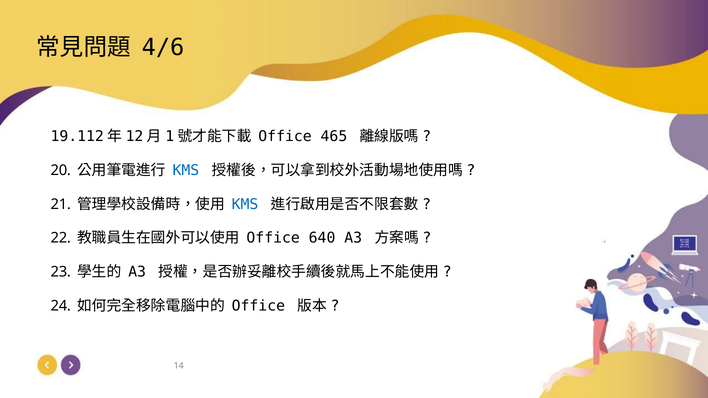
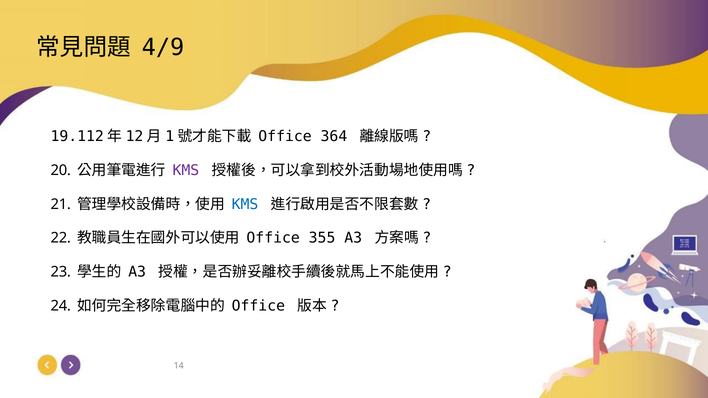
4/6: 4/6 -> 4/9 (163, 47)
465: 465 -> 364 (334, 136)
KMS colour: blue -> purple (186, 170)
640: 640 -> 355 (322, 238)
